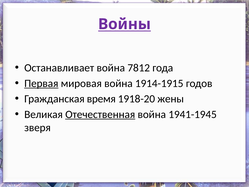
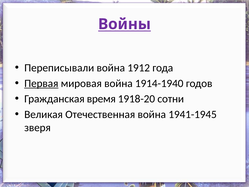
Останавливает: Останавливает -> Переписывали (59, 68)
7812: 7812 -> 1912 (139, 68)
1914-1915: 1914-1915 -> 1914-1940 (159, 83)
жены: жены -> сотни (171, 99)
Отечественная underline: present -> none (100, 114)
